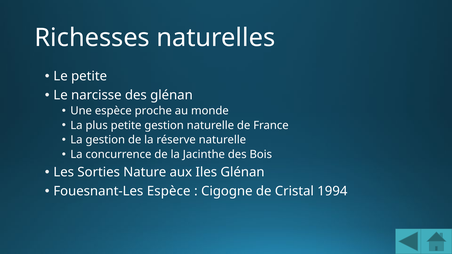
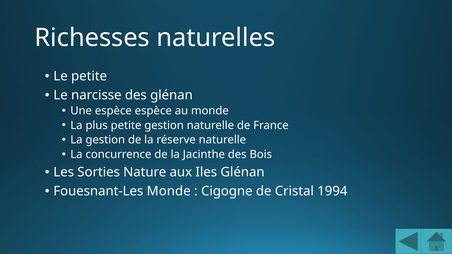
espèce proche: proche -> espèce (153, 111)
Fouesnant-Les Espèce: Espèce -> Monde (169, 191)
